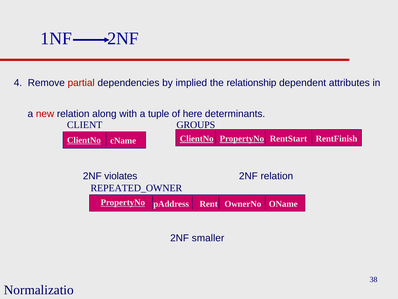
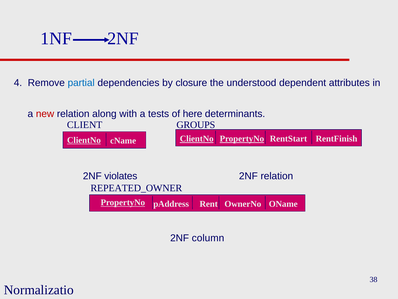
partial colour: red -> blue (81, 83)
implied: implied -> closure (191, 83)
relationship: relationship -> understood (251, 83)
tuple: tuple -> tests (159, 114)
smaller: smaller -> column (208, 238)
